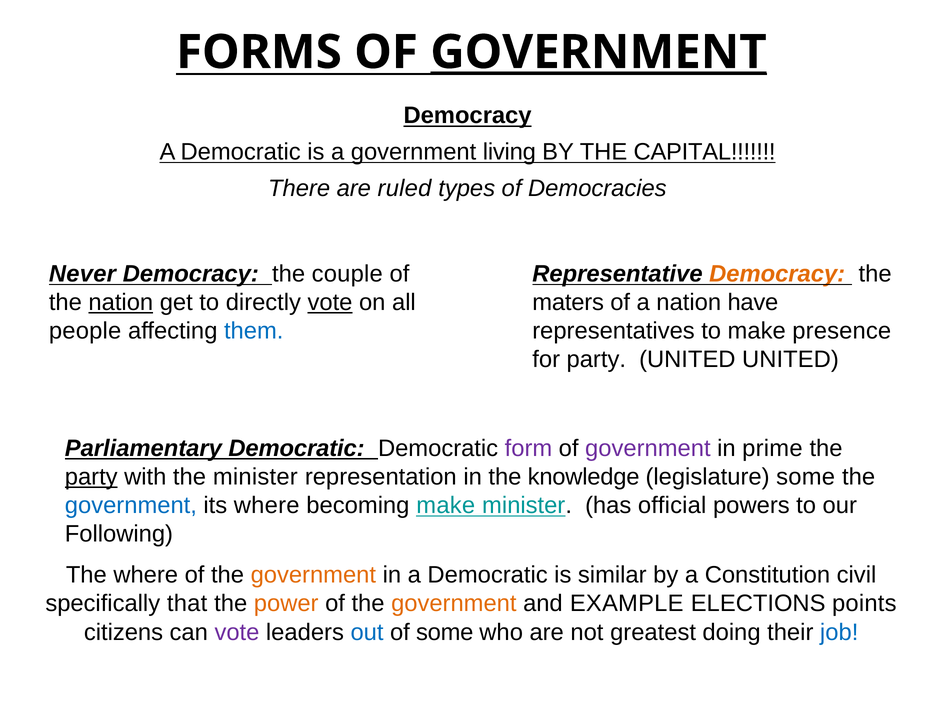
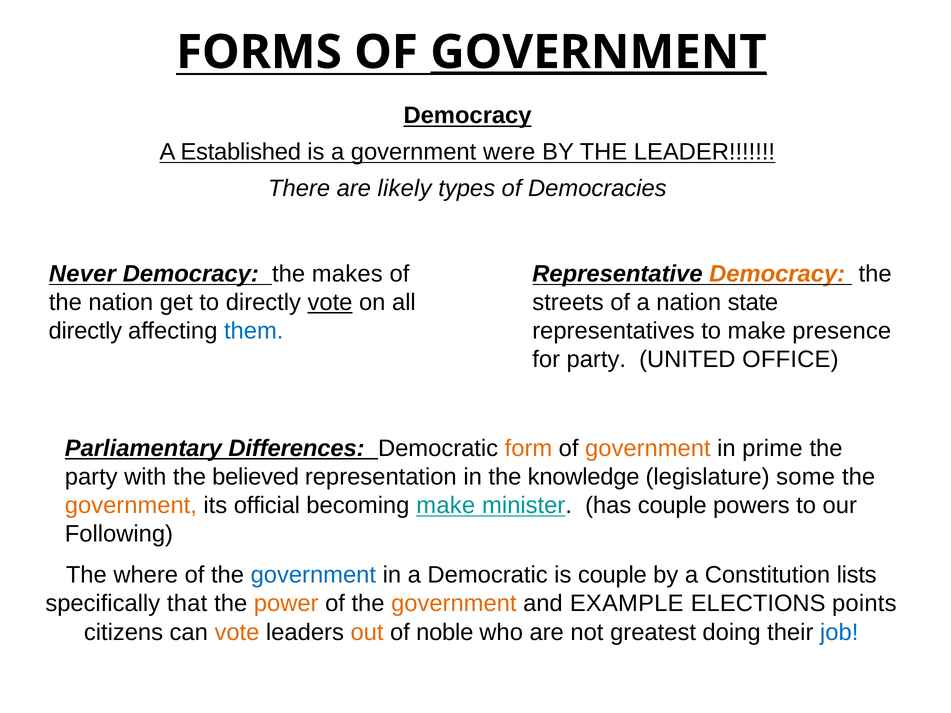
Democratic: Democratic -> Established (241, 152)
living: living -> were (509, 152)
CAPITAL: CAPITAL -> LEADER (704, 152)
ruled: ruled -> likely (405, 189)
couple: couple -> makes (347, 274)
nation underline: present -> none (121, 303)
maters: maters -> streets (568, 303)
have: have -> state (753, 303)
people: people -> directly (85, 331)
UNITED UNITED: UNITED -> OFFICE (790, 360)
Parliamentary Democratic: Democratic -> Differences (297, 449)
form colour: purple -> orange (528, 449)
government colour: purple -> orange (648, 449)
party underline: present -> none (91, 477)
the minister: minister -> believed (256, 477)
government colour: blue -> orange (131, 506)
its where: where -> official (267, 506)
has official: official -> couple (672, 506)
government colour: orange -> blue (313, 575)
is similar: similar -> couple (612, 575)
civil: civil -> lists (857, 575)
vote colour: purple -> orange (237, 632)
out colour: blue -> orange (367, 632)
of some: some -> noble (445, 632)
